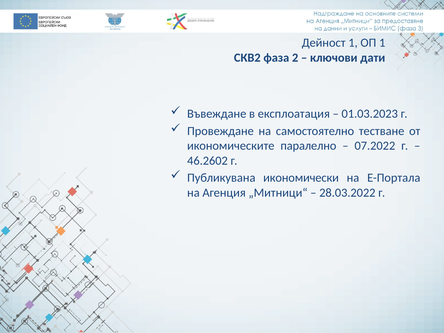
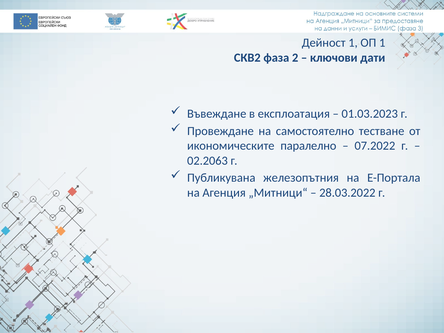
46.2602: 46.2602 -> 02.2063 (207, 161)
икономически: икономически -> железопътния (301, 178)
